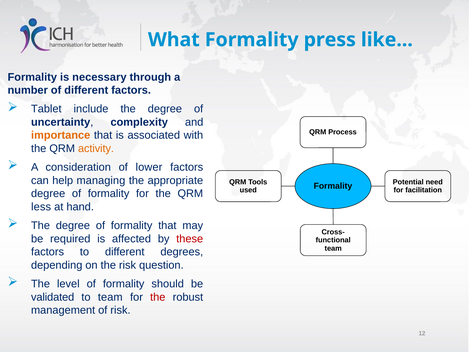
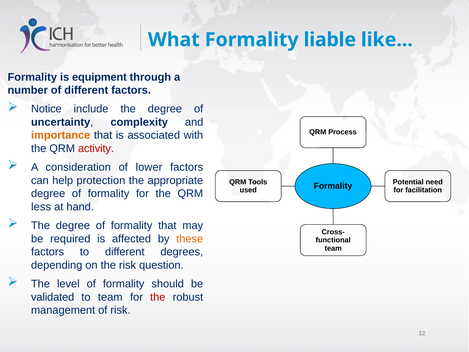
press: press -> liable (330, 40)
necessary: necessary -> equipment (99, 77)
Tablet: Tablet -> Notice (46, 109)
activity colour: orange -> red (96, 148)
managing: managing -> protection (101, 180)
these colour: red -> orange (190, 239)
